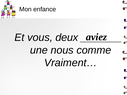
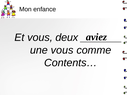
une nous: nous -> vous (62, 50)
Vraiment…: Vraiment… -> Contents… (71, 63)
